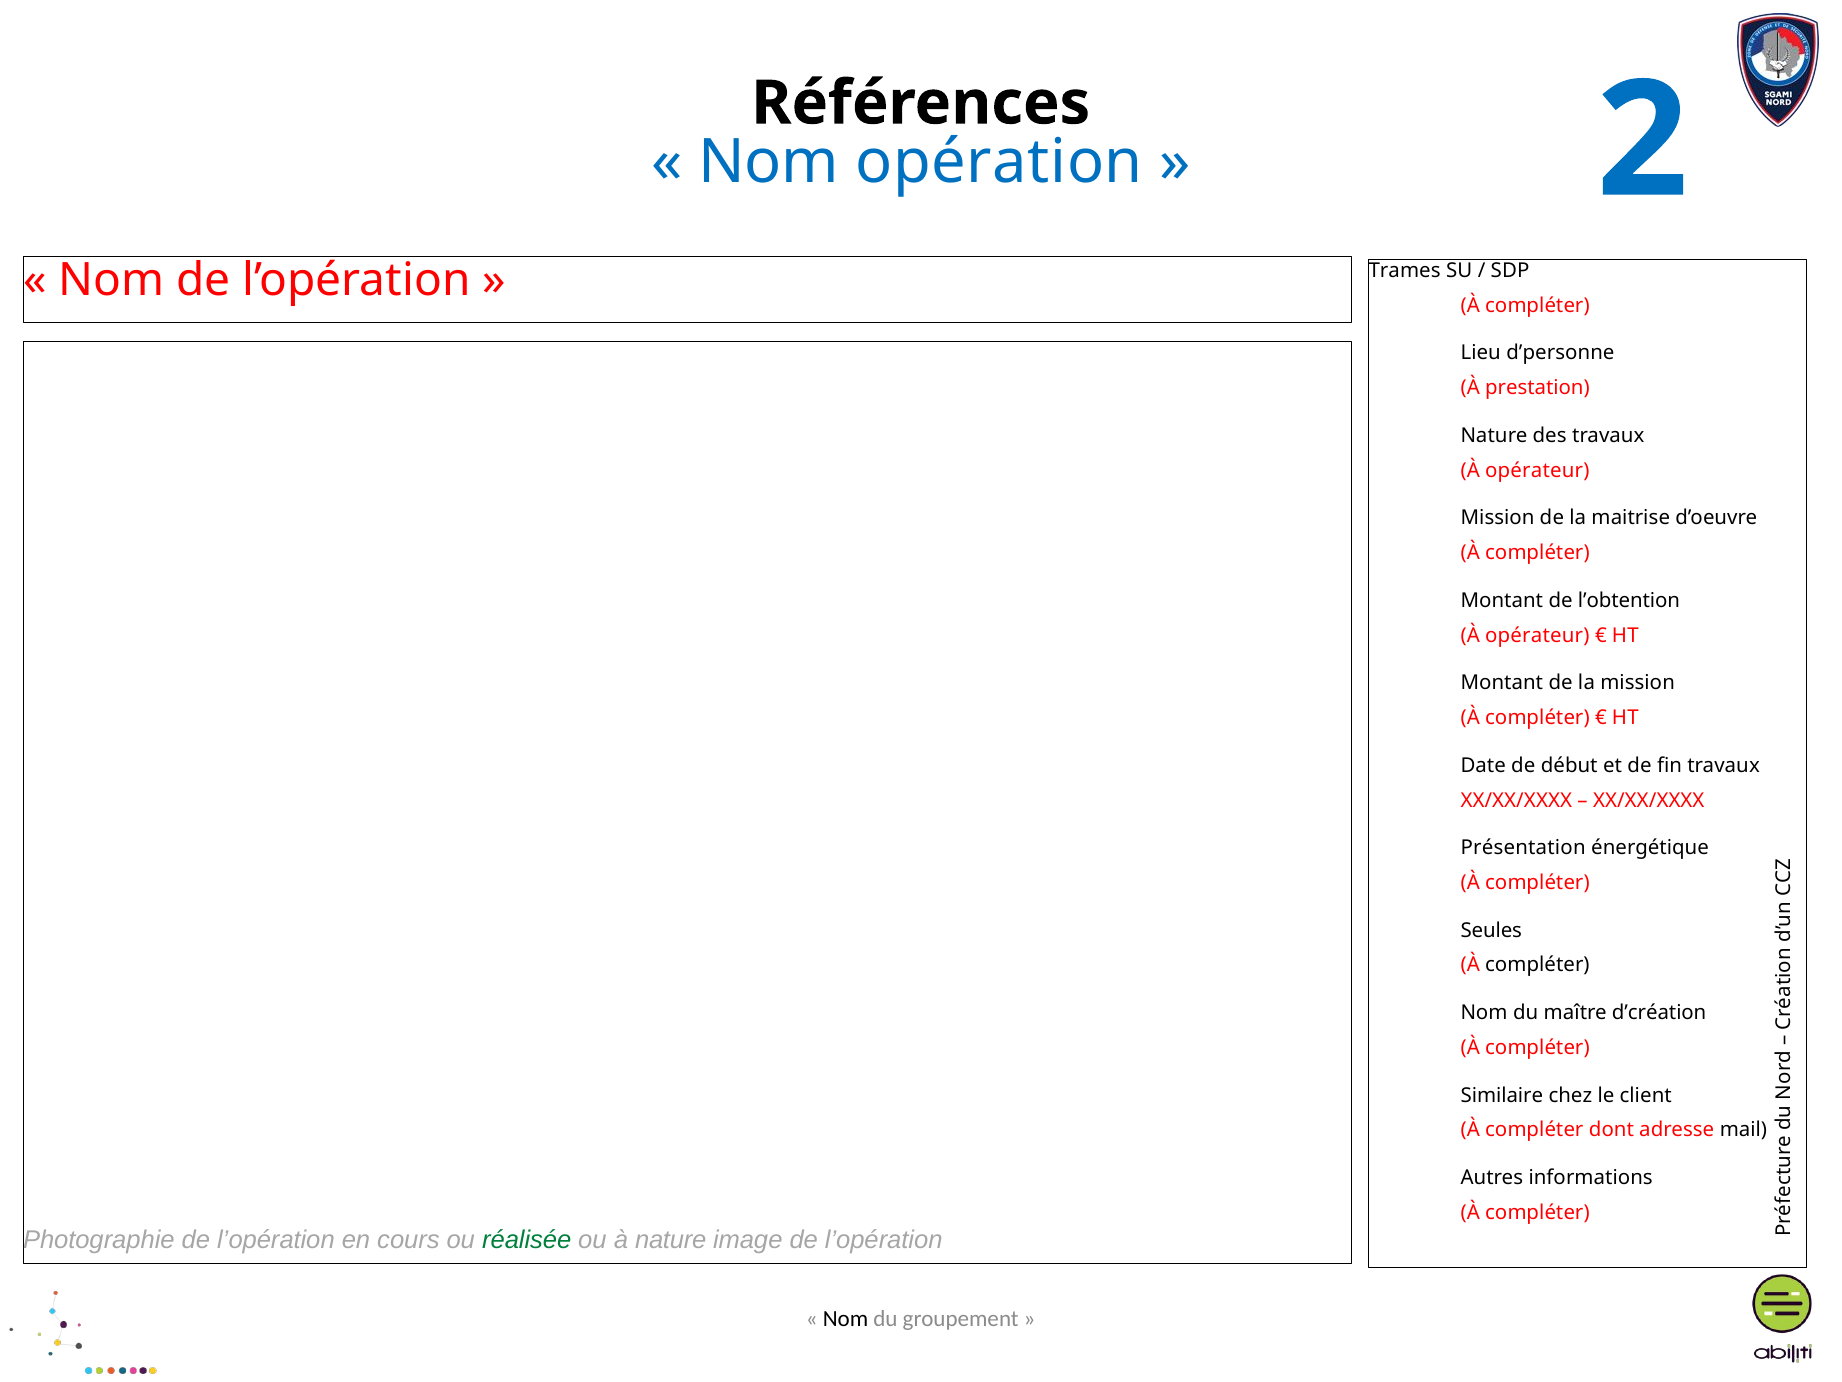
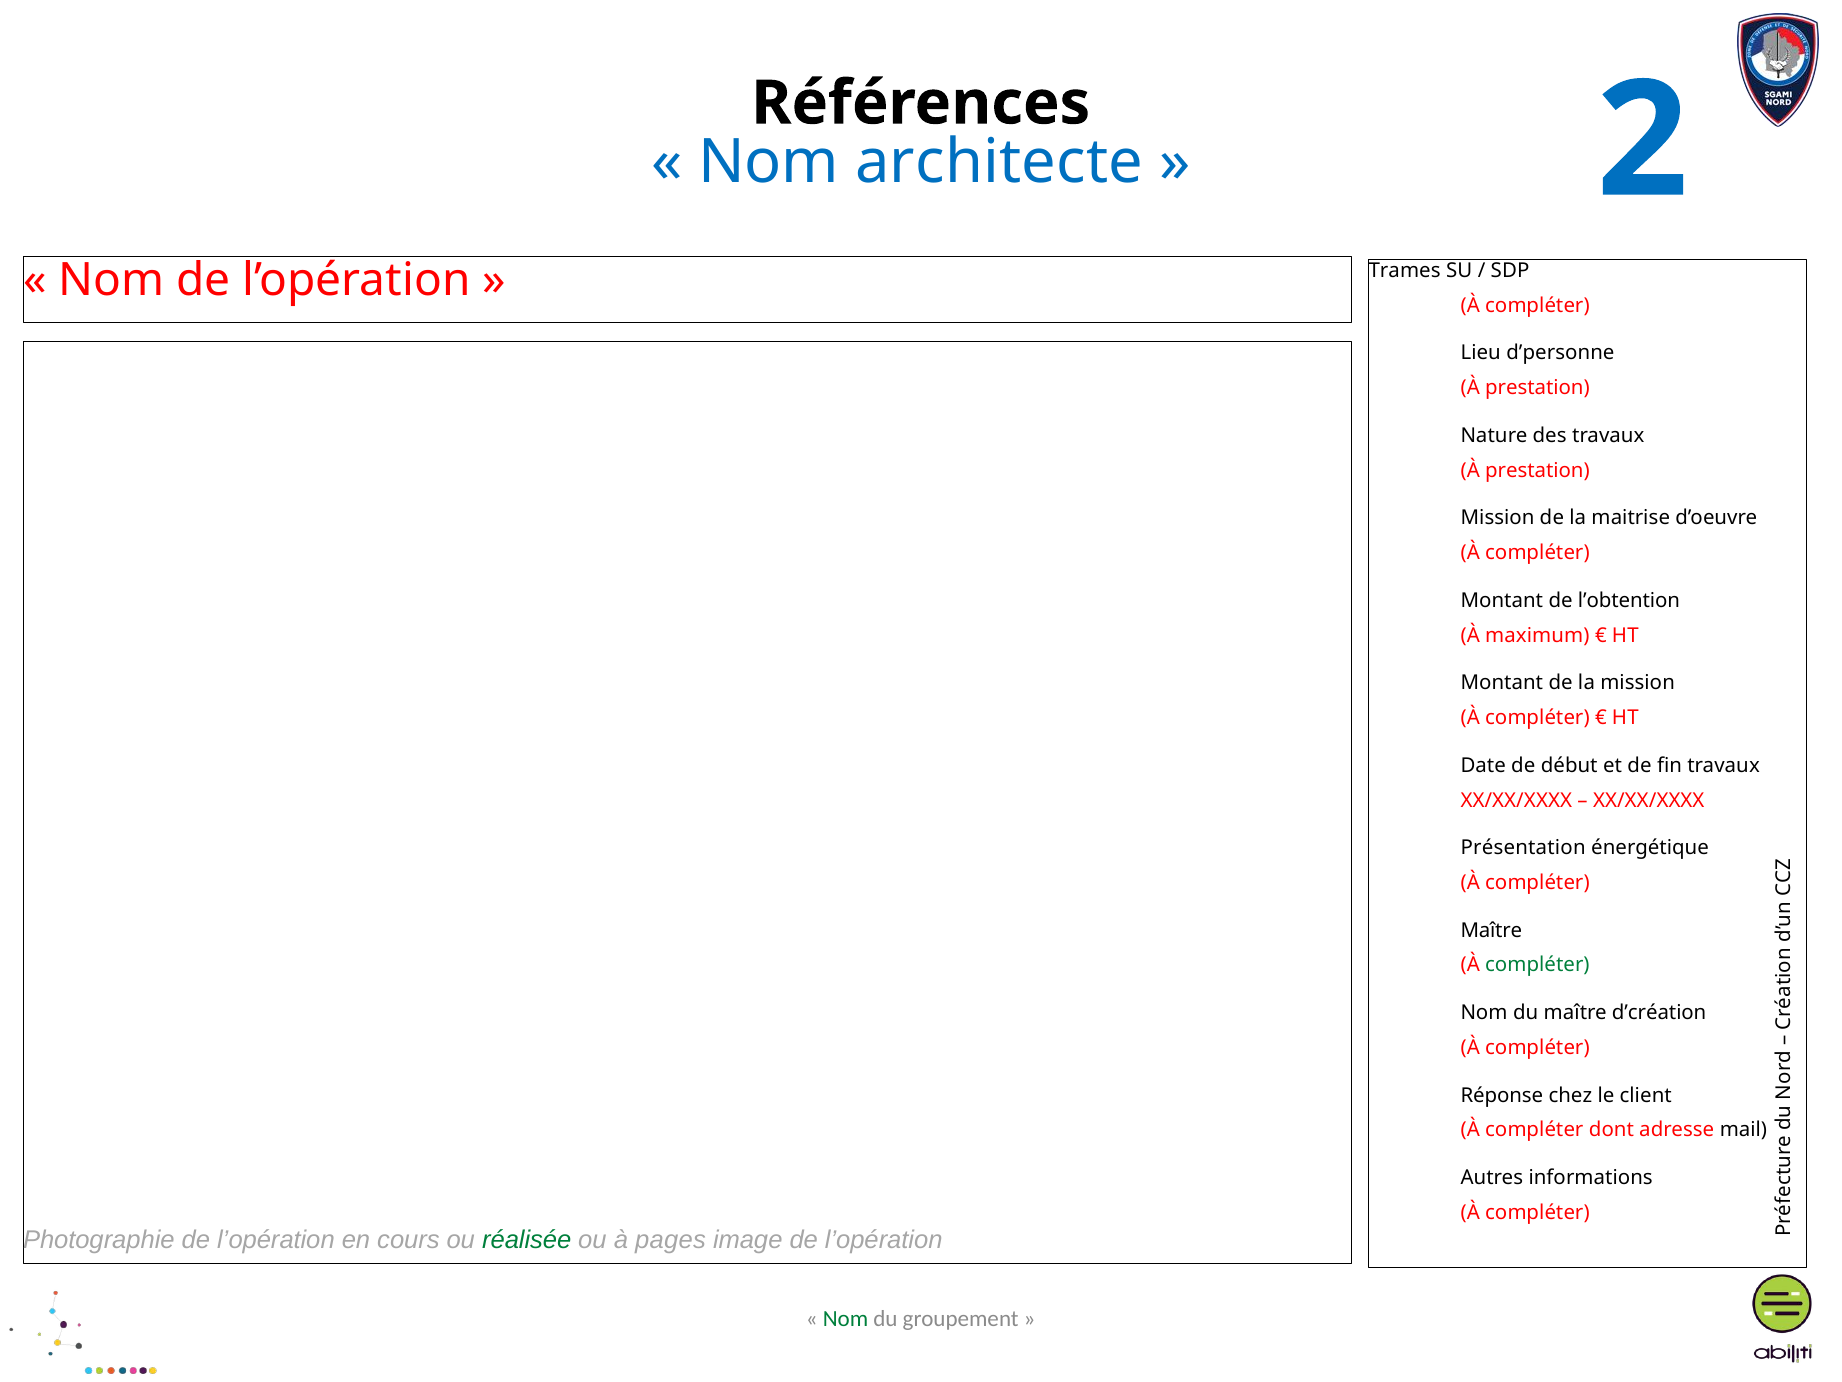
opération: opération -> architecte (999, 162)
opérateur: opérateur -> prestation (1537, 470)
opérateur: opérateur -> maximum (1537, 635)
Seules: Seules -> Maître (1491, 930)
compléter colour: black -> green (1537, 965)
Similaire: Similaire -> Réponse (1502, 1095)
à nature: nature -> pages (670, 1240)
Nom colour: black -> green (846, 1319)
